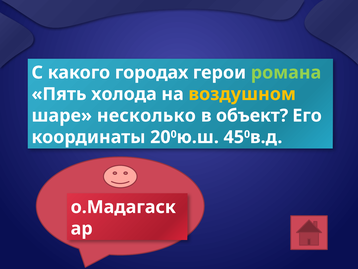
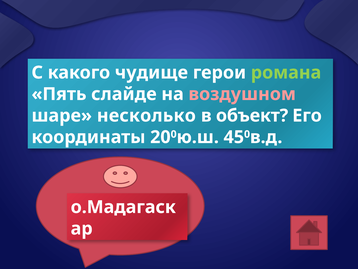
городах: городах -> чудище (151, 72)
холода: холода -> слайде (124, 94)
воздушном colour: yellow -> pink (242, 94)
